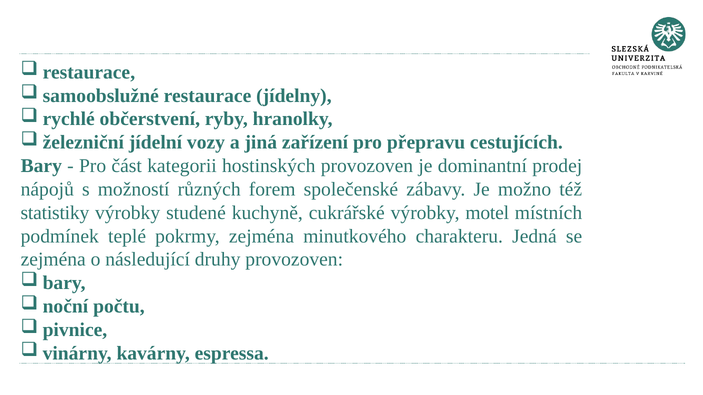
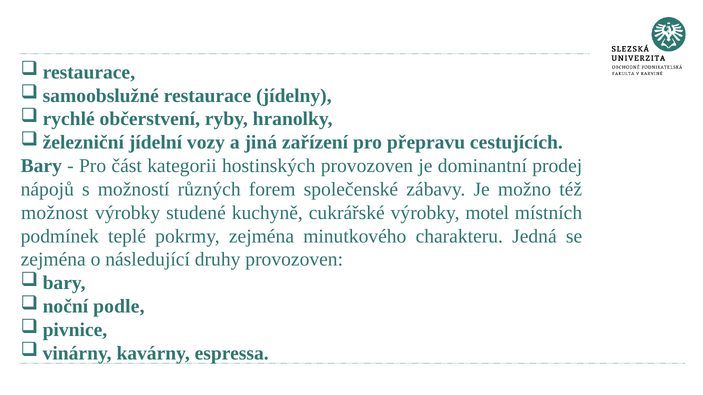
statistiky: statistiky -> možnost (55, 213)
počtu: počtu -> podle (119, 307)
